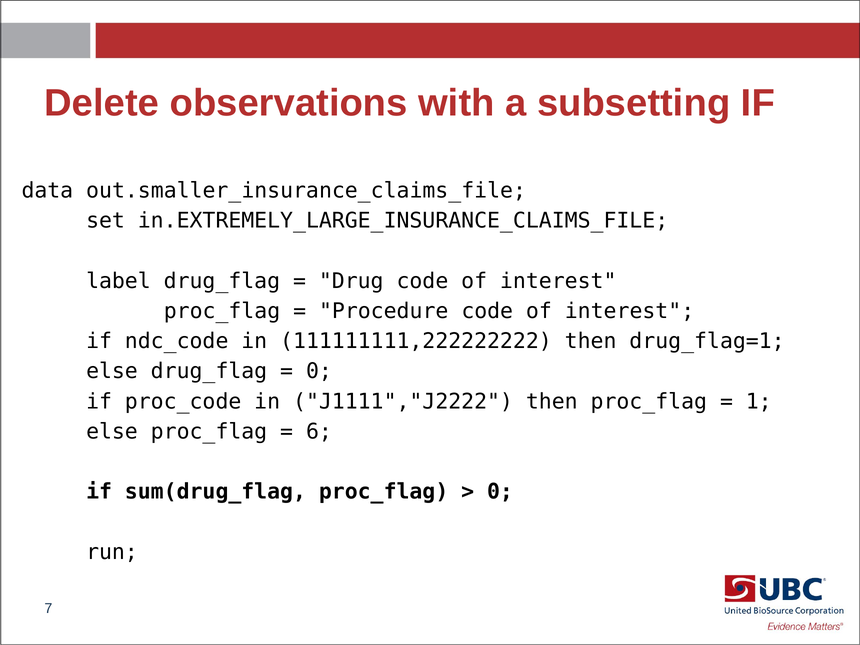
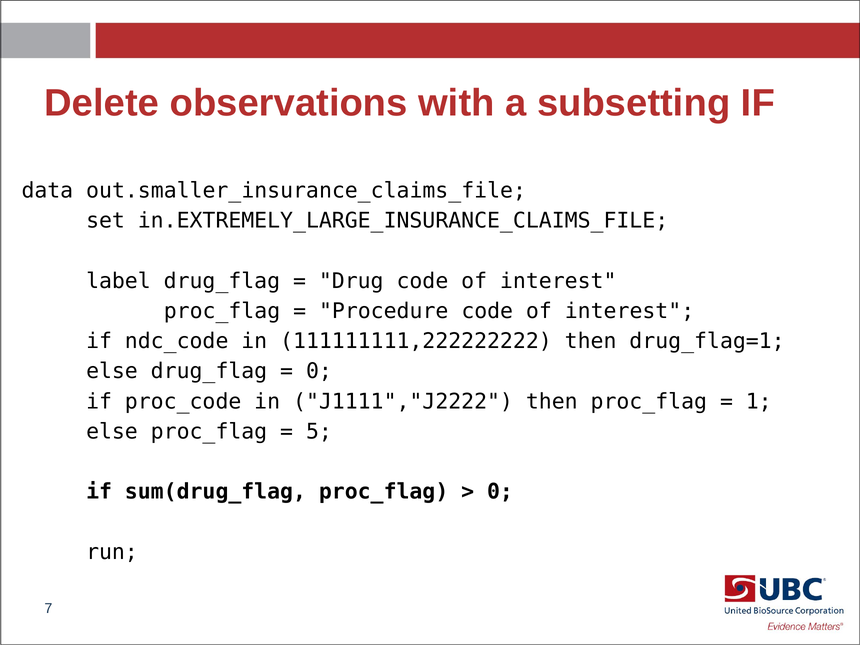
6: 6 -> 5 (319, 432)
